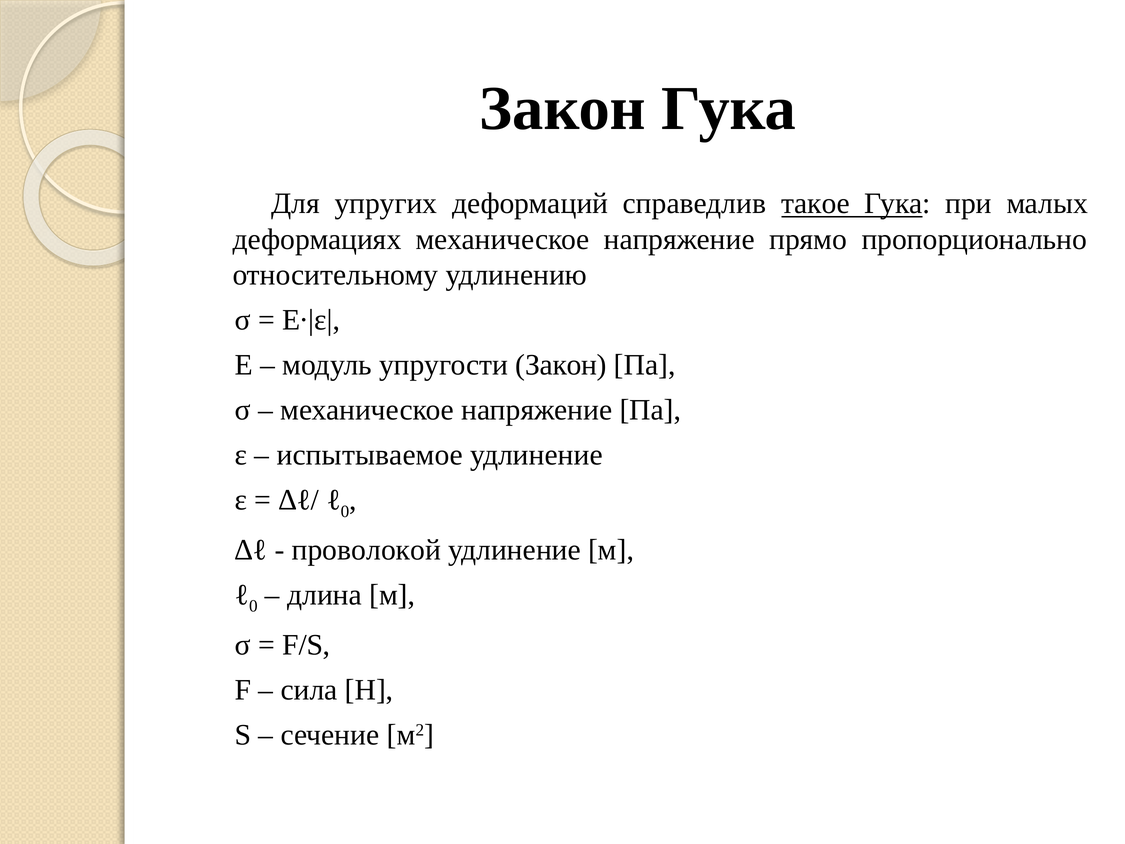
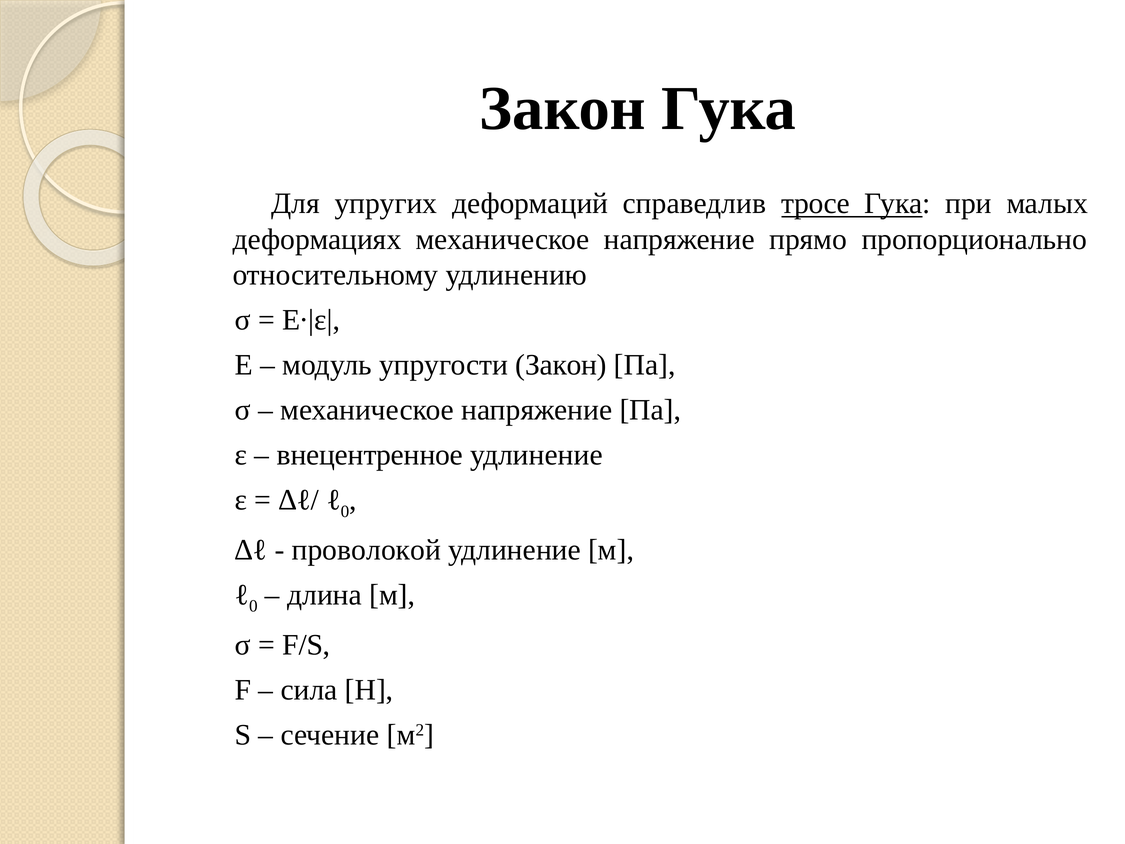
такое: такое -> тросе (816, 204)
испытываемое: испытываемое -> внецентренное (370, 455)
